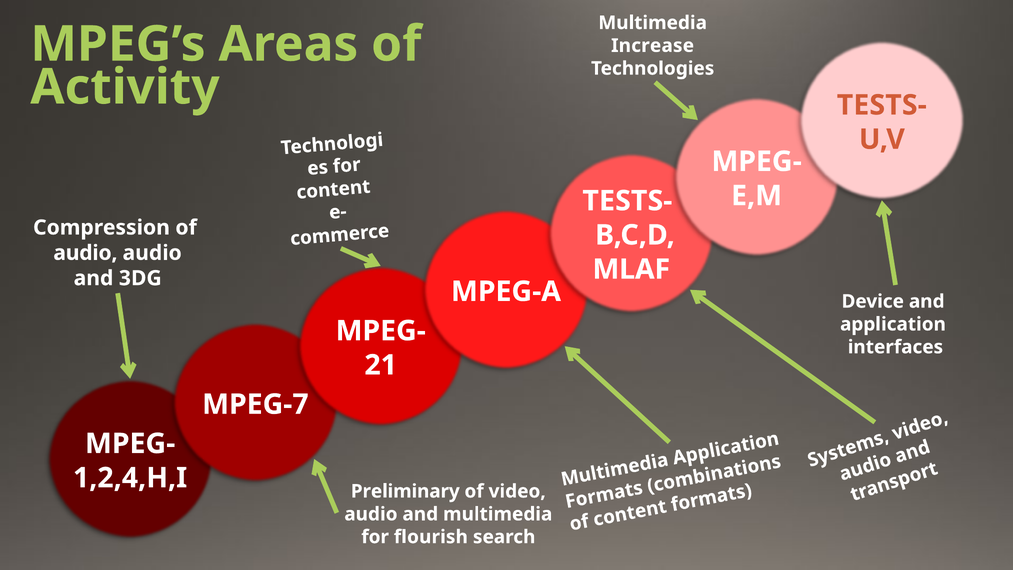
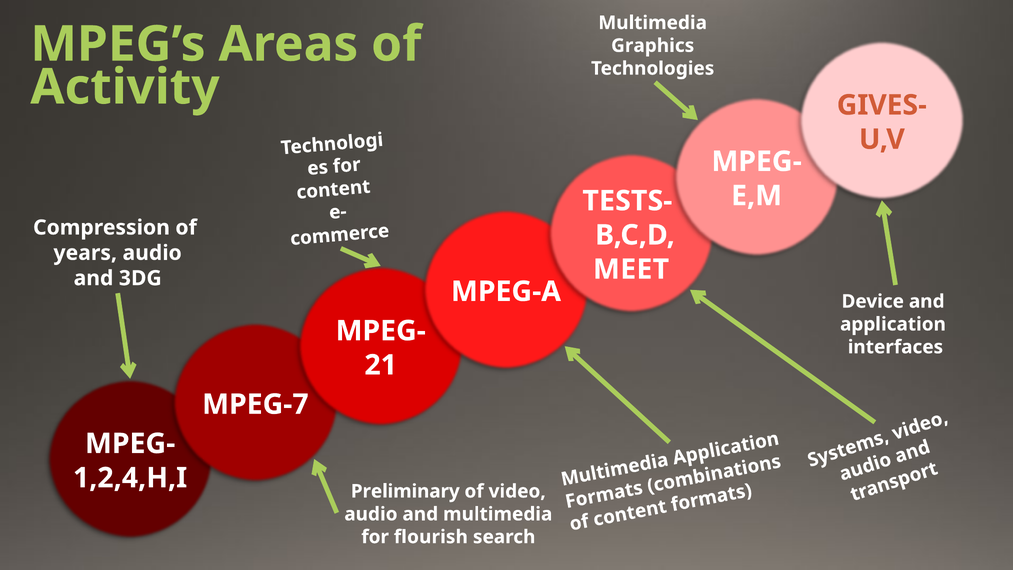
Increase: Increase -> Graphics (653, 46)
TESTS-: TESTS- -> GIVES- (882, 105)
audio: audio -> years (85, 253)
MLAF: MLAF -> MEET (631, 269)
